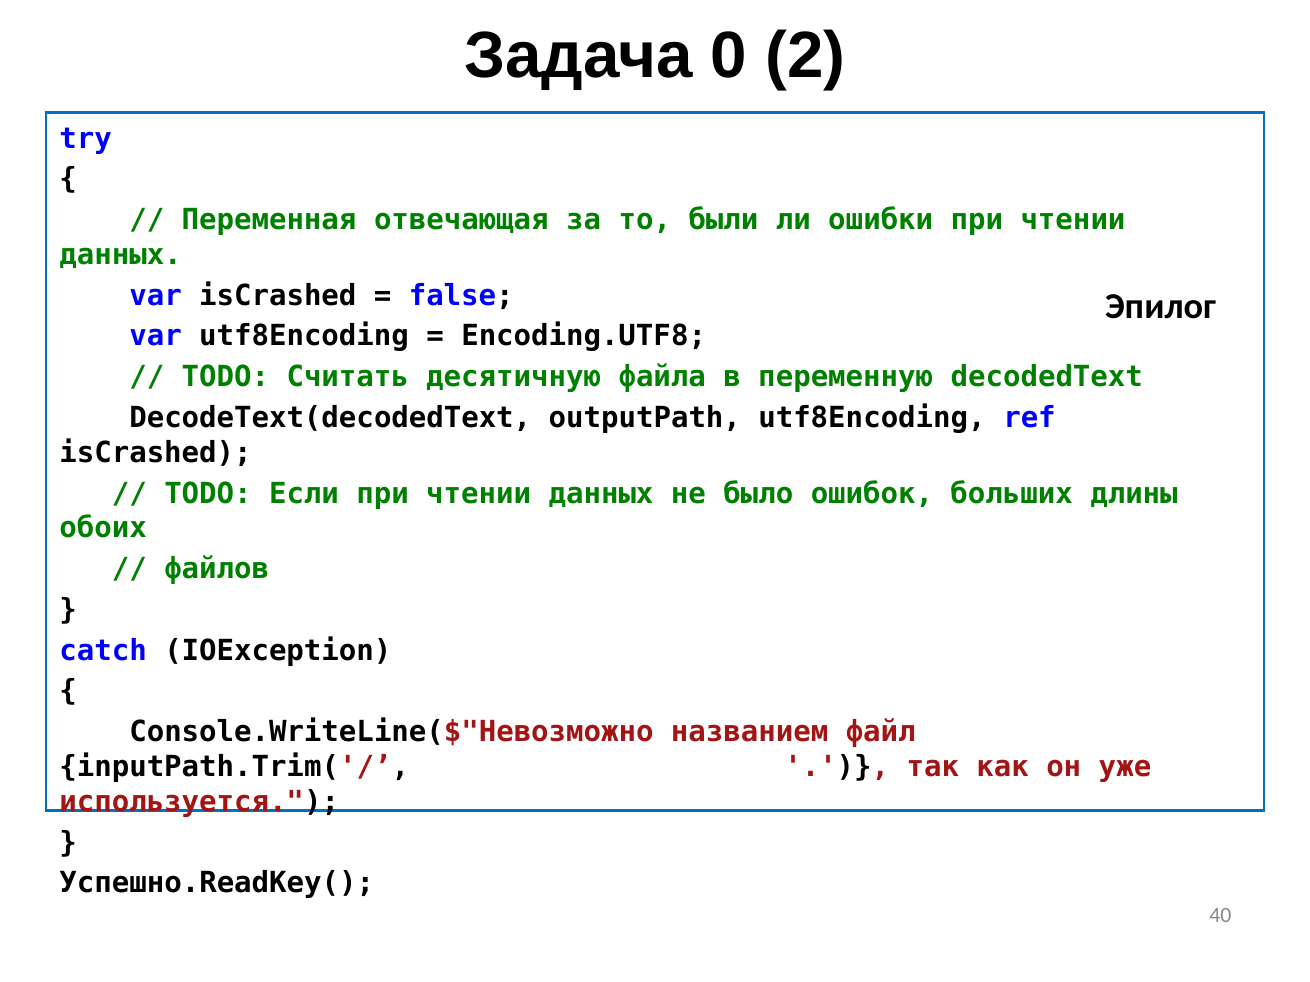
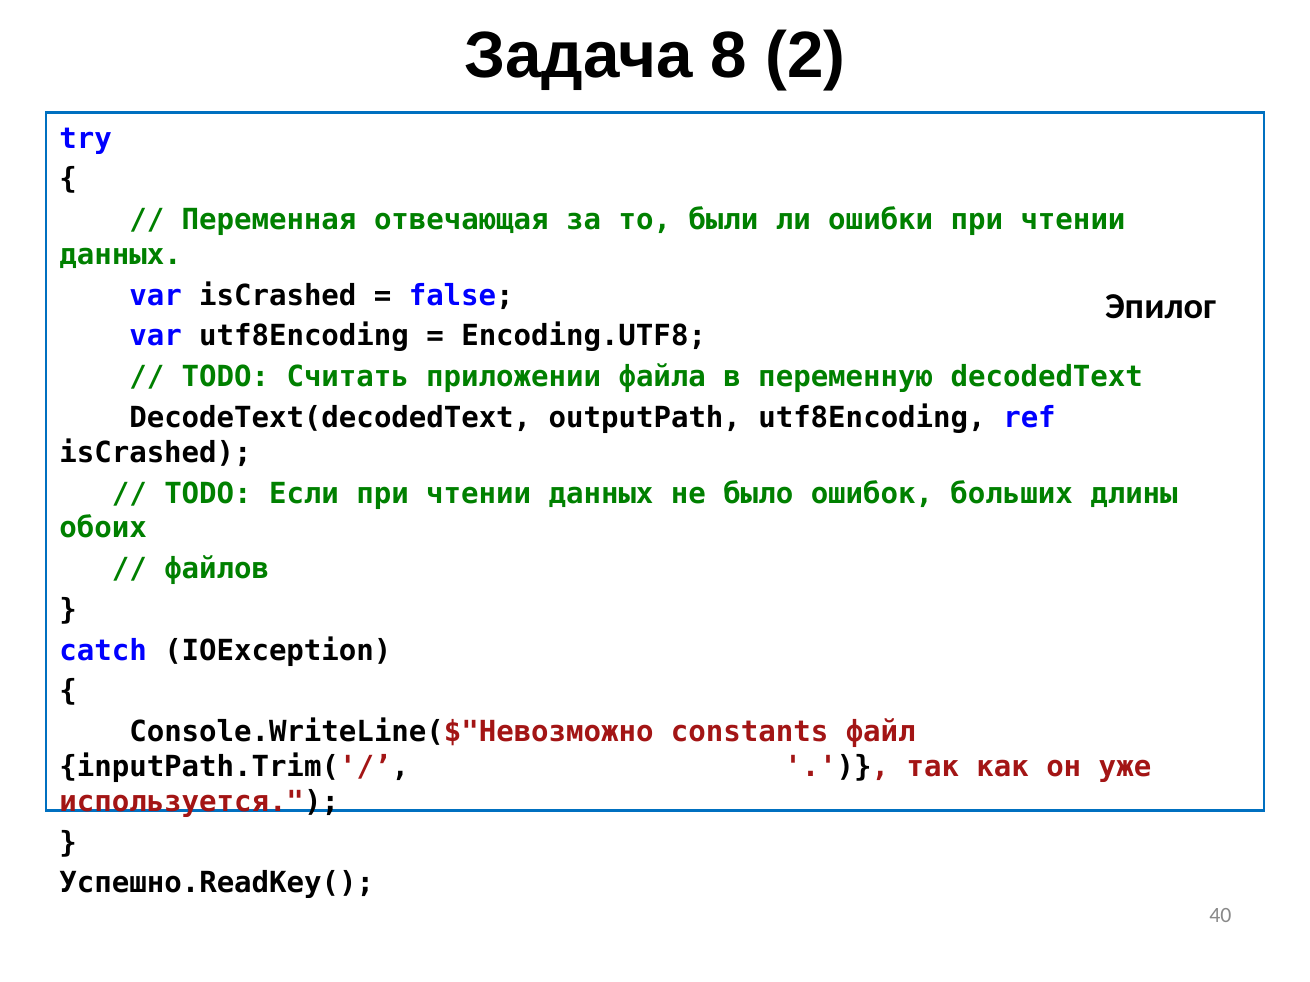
0: 0 -> 8 (729, 56)
десятичную: десятичную -> приложении (514, 377)
названием: названием -> constants (750, 732)
